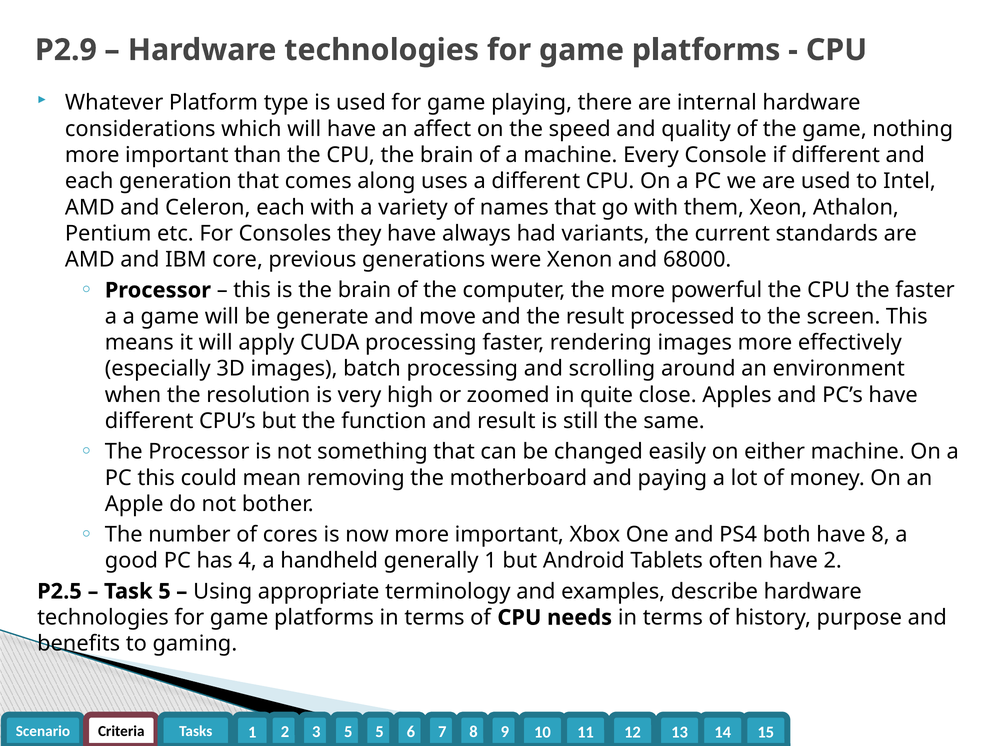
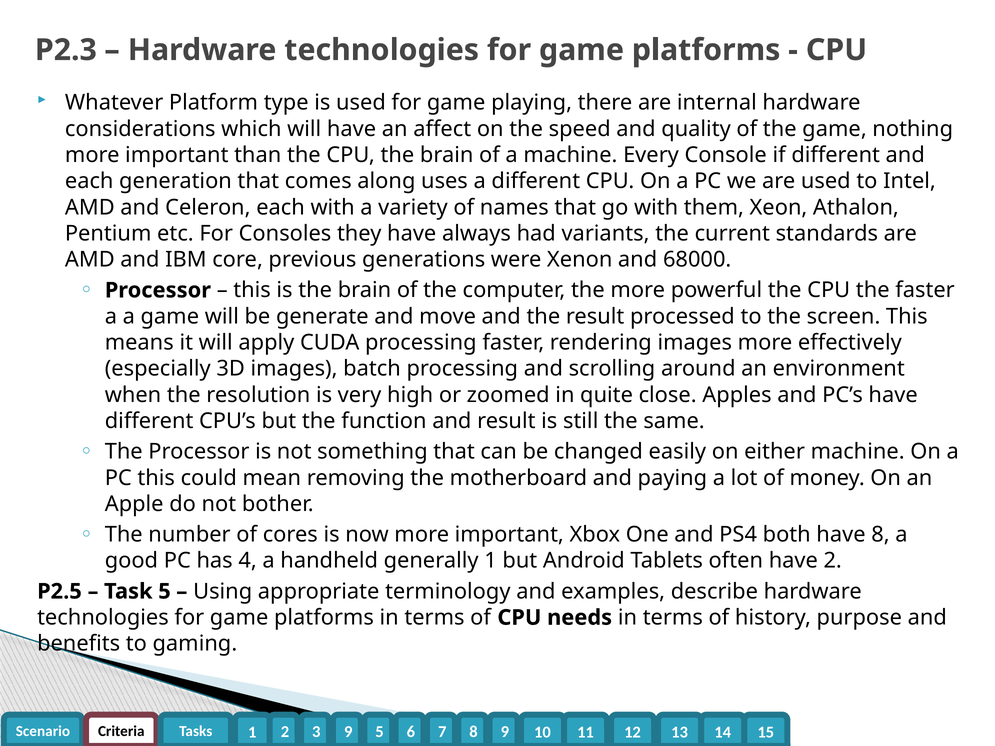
P2.9: P2.9 -> P2.3 (66, 50)
5: 5 -> 9 (348, 732)
